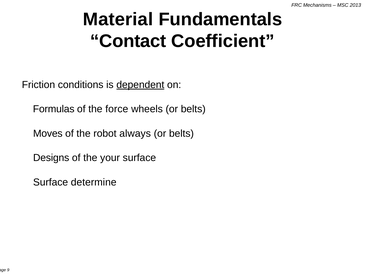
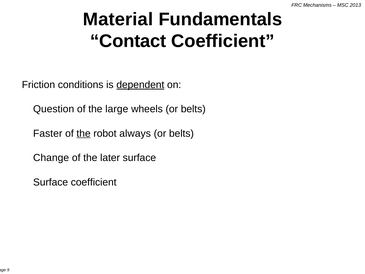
Formulas: Formulas -> Question (54, 109)
force: force -> large (117, 109)
Moves: Moves -> Faster (48, 133)
the underline: none -> present (84, 133)
Designs: Designs -> Change (51, 158)
your: your -> later (110, 158)
Surface determine: determine -> coefficient (94, 182)
